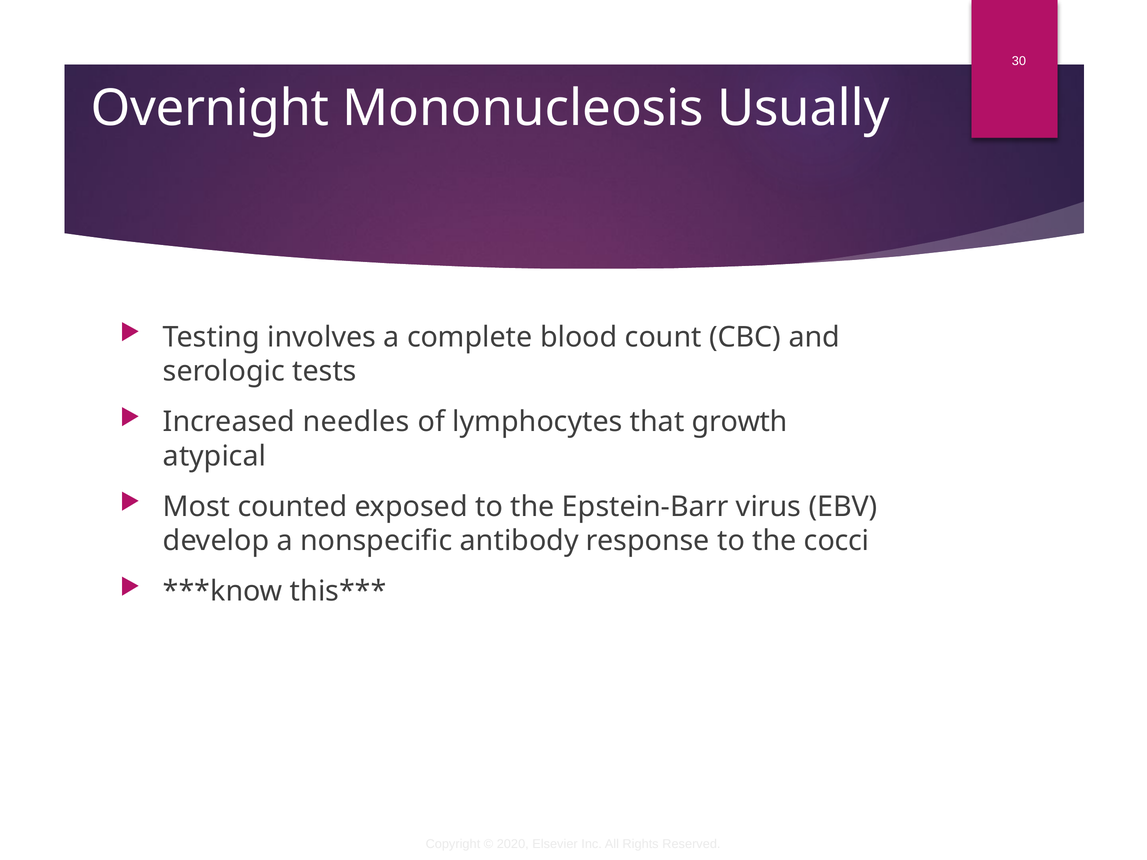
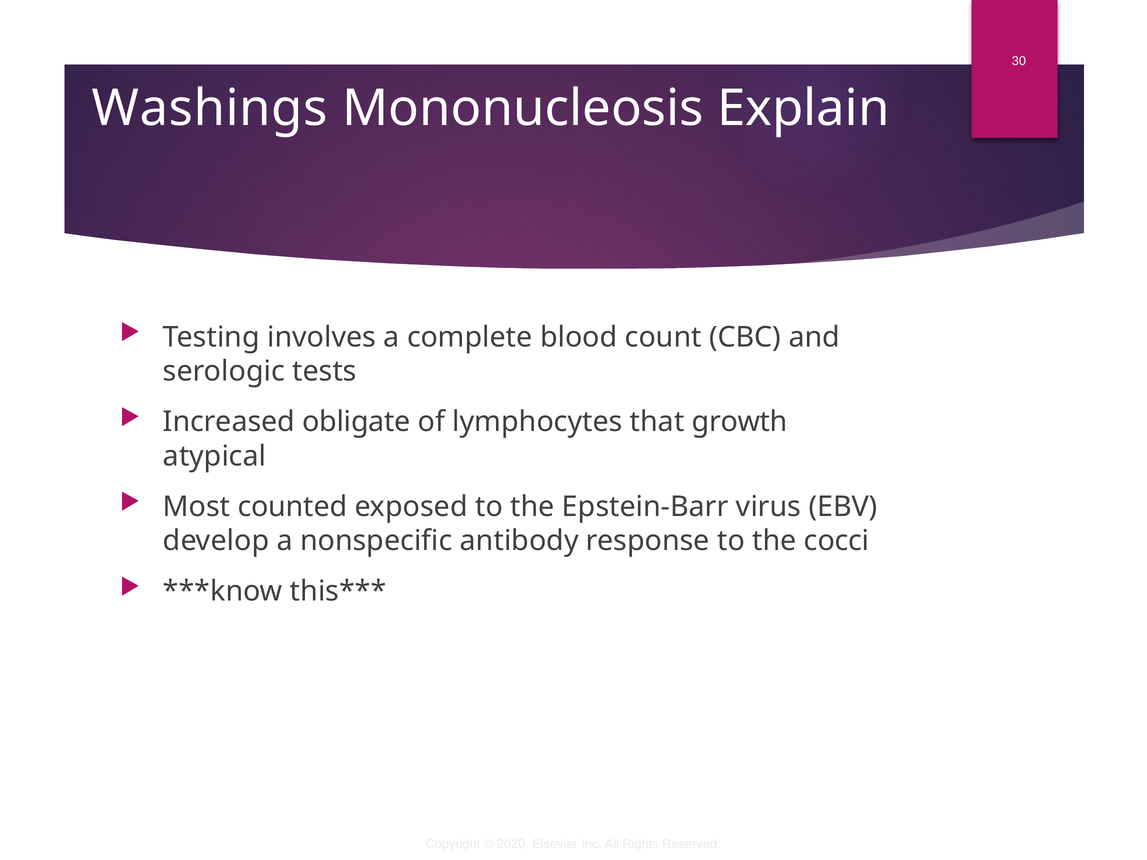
Overnight: Overnight -> Washings (210, 109)
Usually: Usually -> Explain (803, 109)
needles: needles -> obligate (356, 422)
